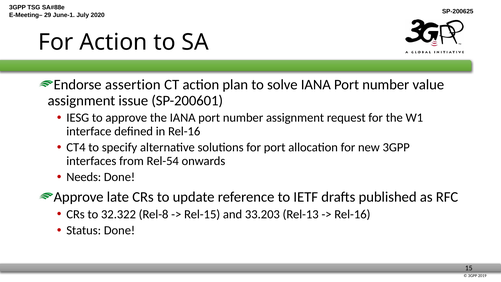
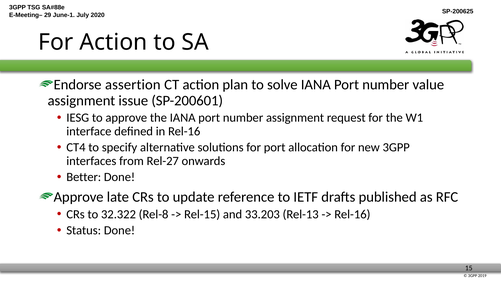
Rel-54: Rel-54 -> Rel-27 (163, 161)
Needs: Needs -> Better (84, 177)
